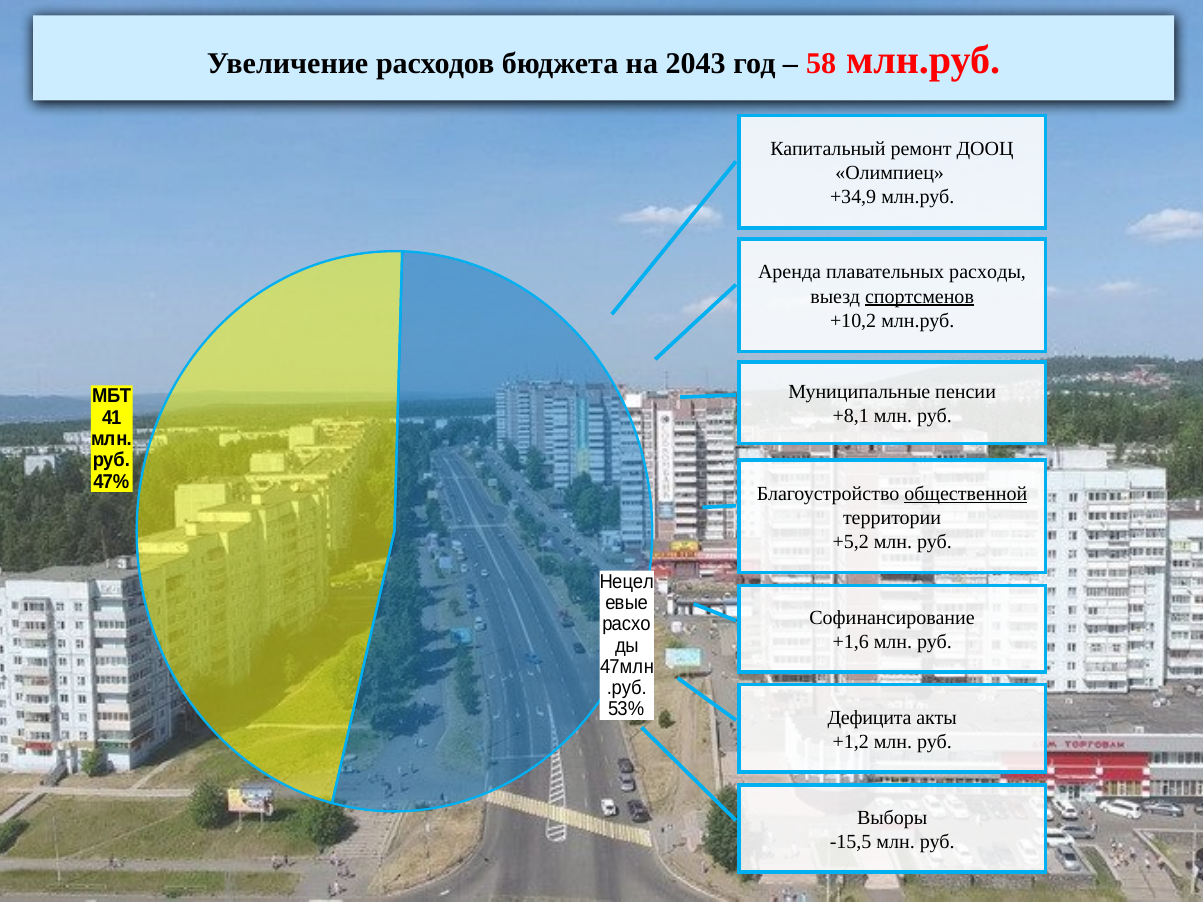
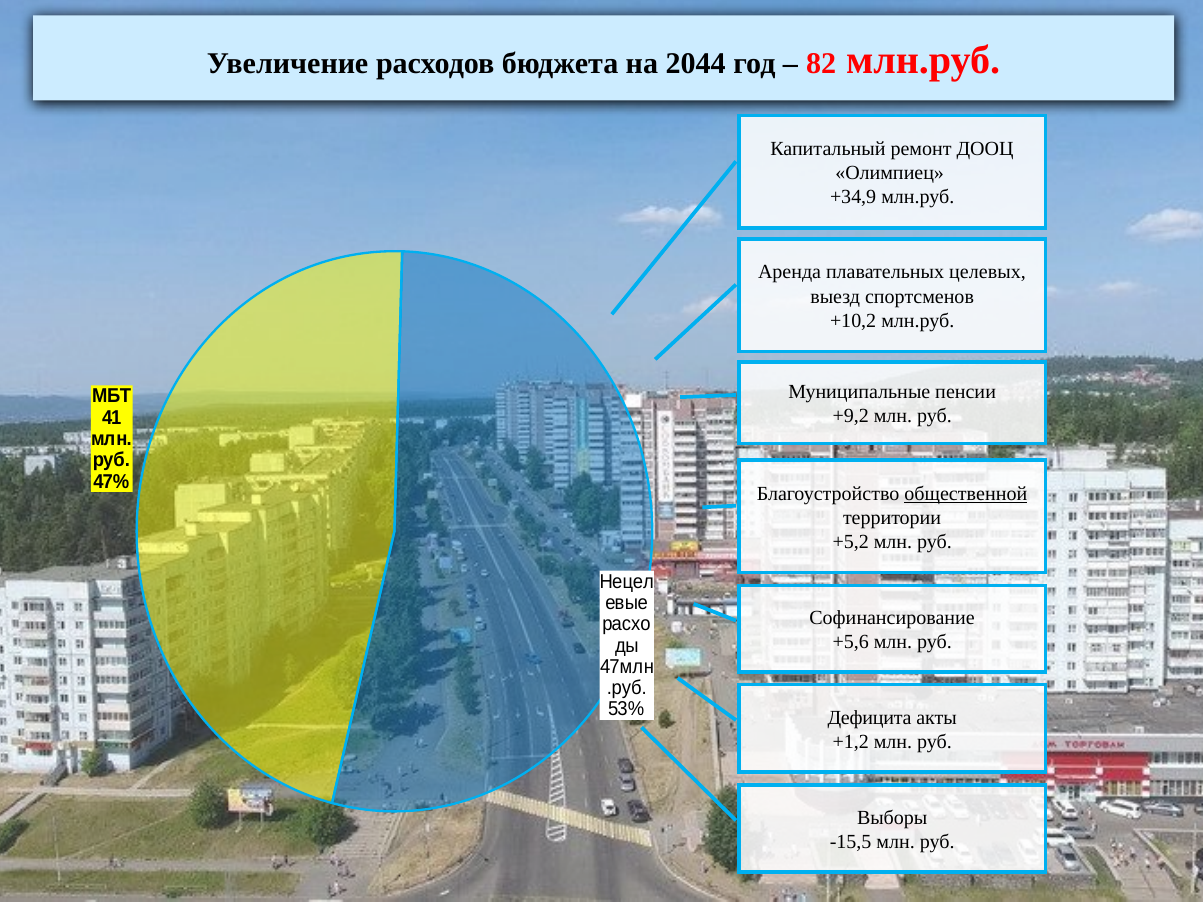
2043: 2043 -> 2044 (696, 64)
58: 58 -> 82 (821, 64)
расходы: расходы -> целевых (988, 272)
спортсменов underline: present -> none (919, 297)
+8,1: +8,1 -> +9,2 (851, 416)
+1,6: +1,6 -> +5,6 (851, 642)
